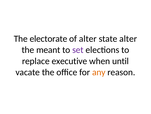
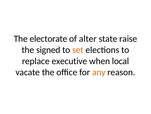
state alter: alter -> raise (128, 39)
meant: meant -> signed (48, 50)
set colour: purple -> orange (78, 50)
until: until -> local (121, 61)
